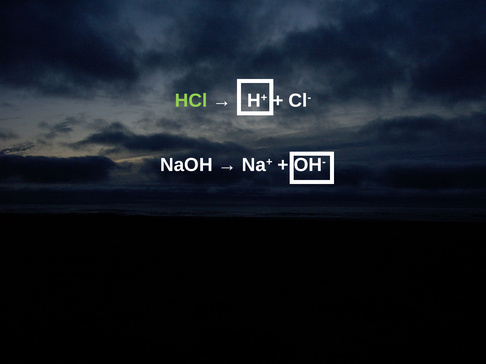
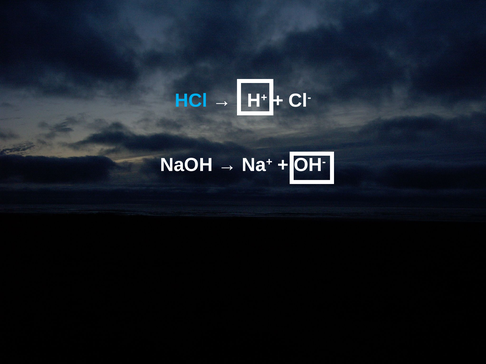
HCl colour: light green -> light blue (191, 101)
